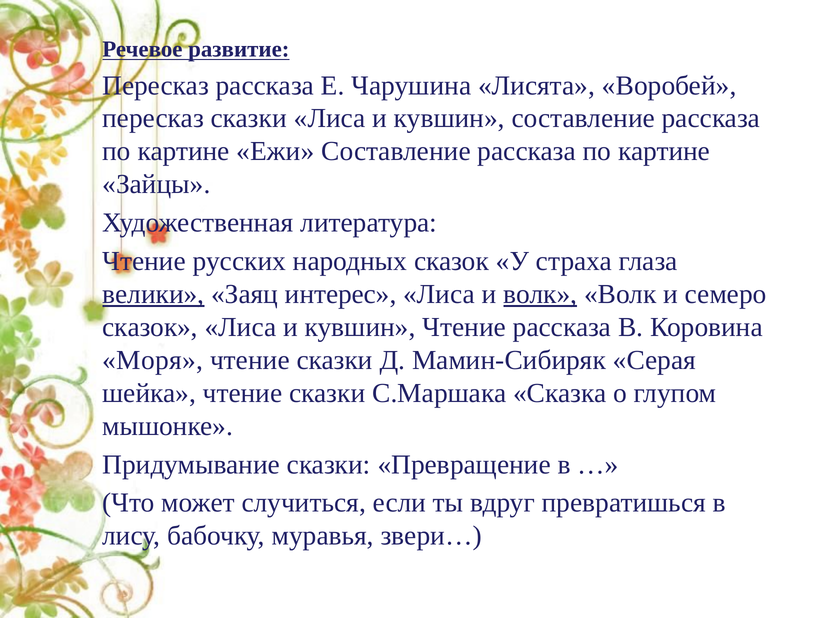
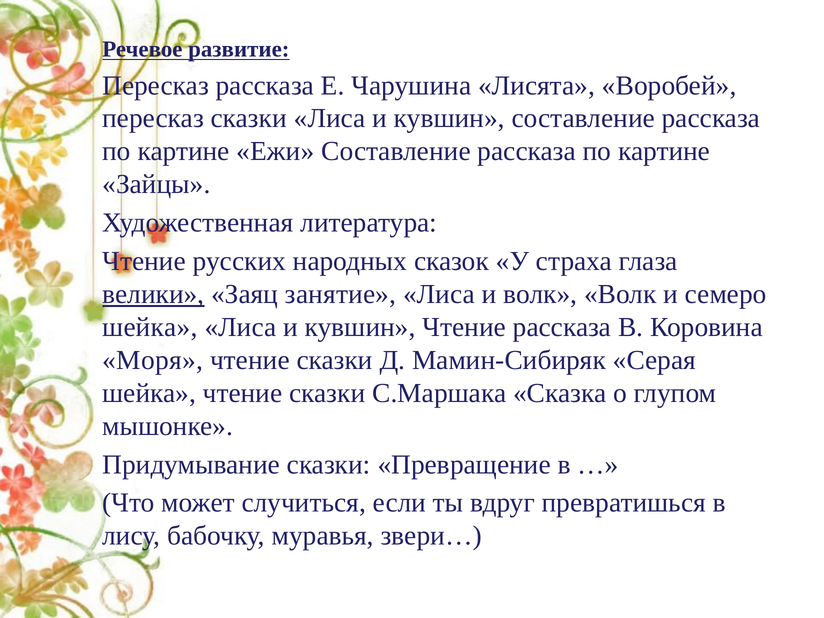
интерес: интерес -> занятие (341, 294)
волк underline: present -> none (540, 294)
сказок: сказок -> шейка (150, 327)
